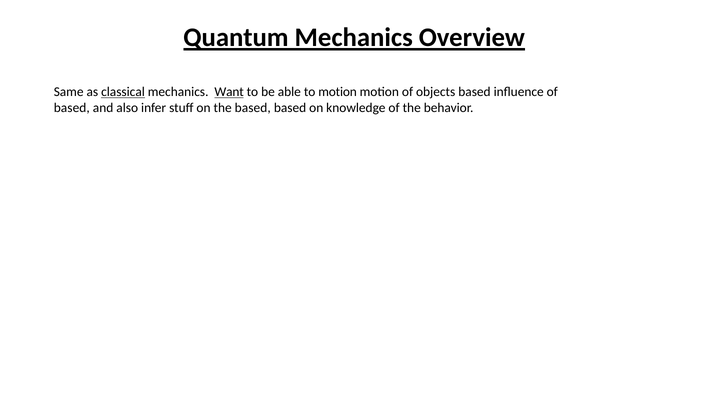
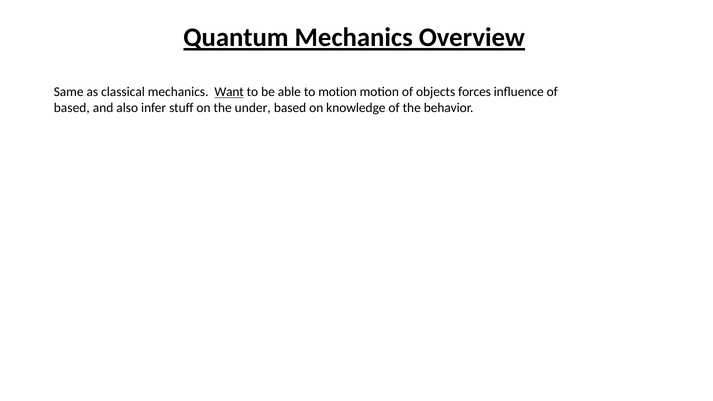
classical underline: present -> none (123, 92)
objects based: based -> forces (475, 92)
the based: based -> under (253, 108)
